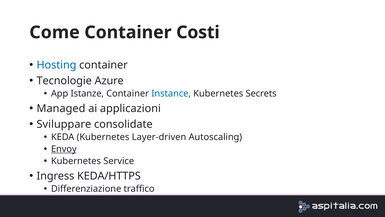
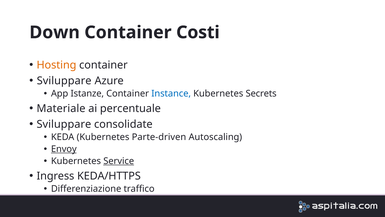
Come: Come -> Down (55, 32)
Hosting colour: blue -> orange (56, 65)
Tecnologie: Tecnologie -> Sviluppare (64, 81)
Managed: Managed -> Materiale (61, 108)
applicazioni: applicazioni -> percentuale (130, 108)
Layer-driven: Layer-driven -> Parte-driven (159, 137)
Service underline: none -> present (119, 161)
